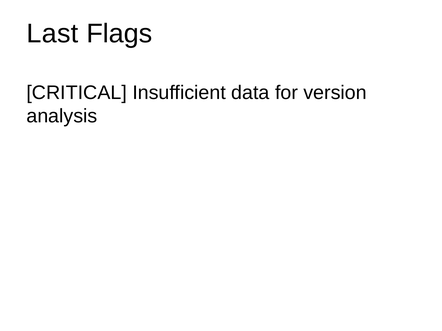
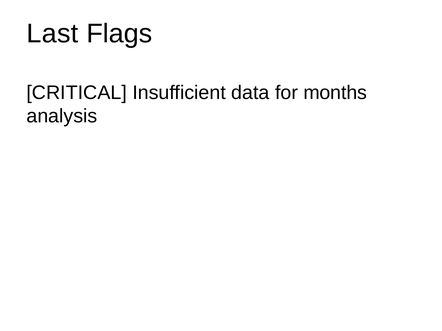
version: version -> months (335, 93)
